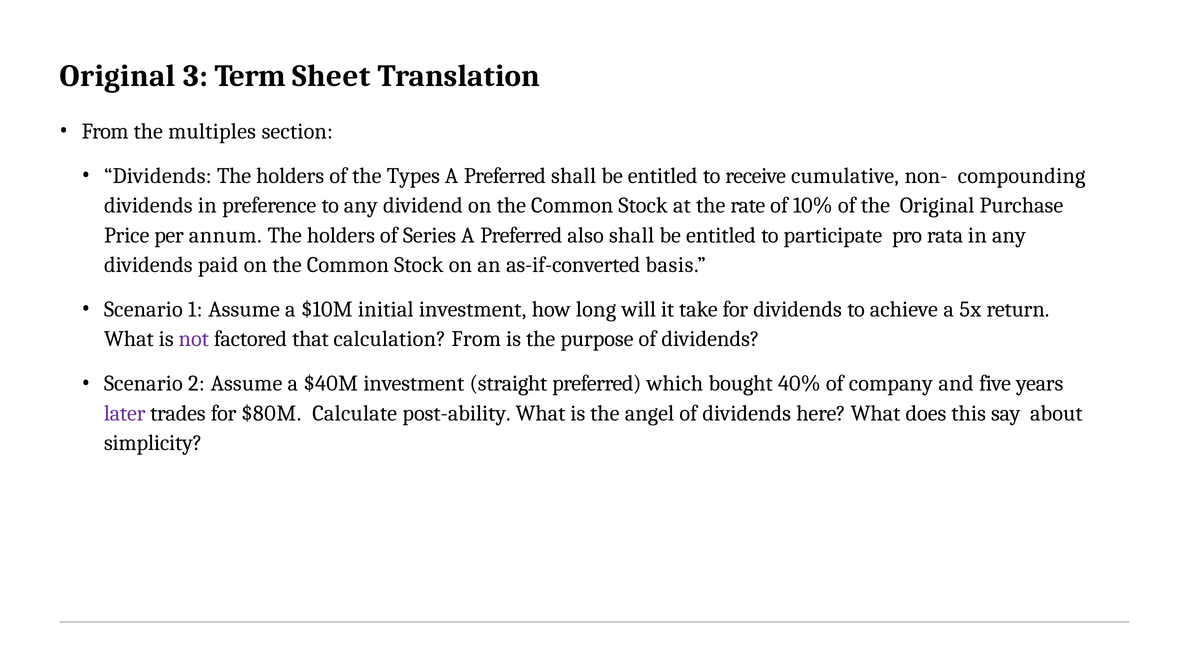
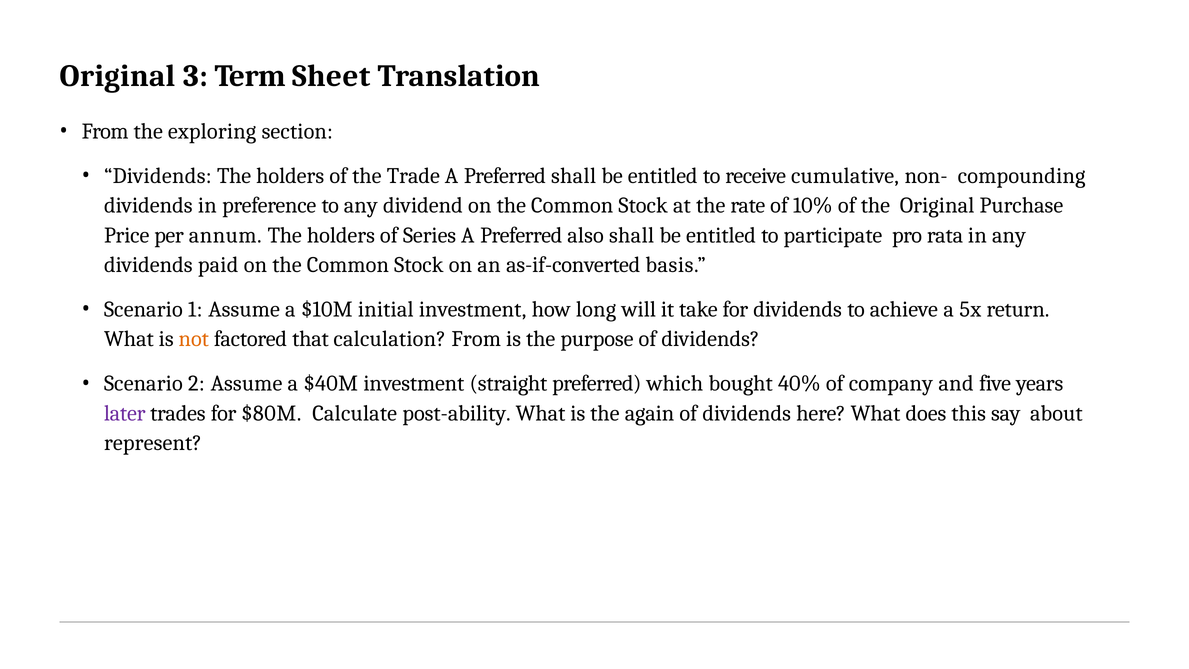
multiples: multiples -> exploring (212, 131)
Types: Types -> Trade (413, 176)
not colour: purple -> orange (194, 339)
angel: angel -> again (650, 413)
simplicity: simplicity -> represent (153, 443)
